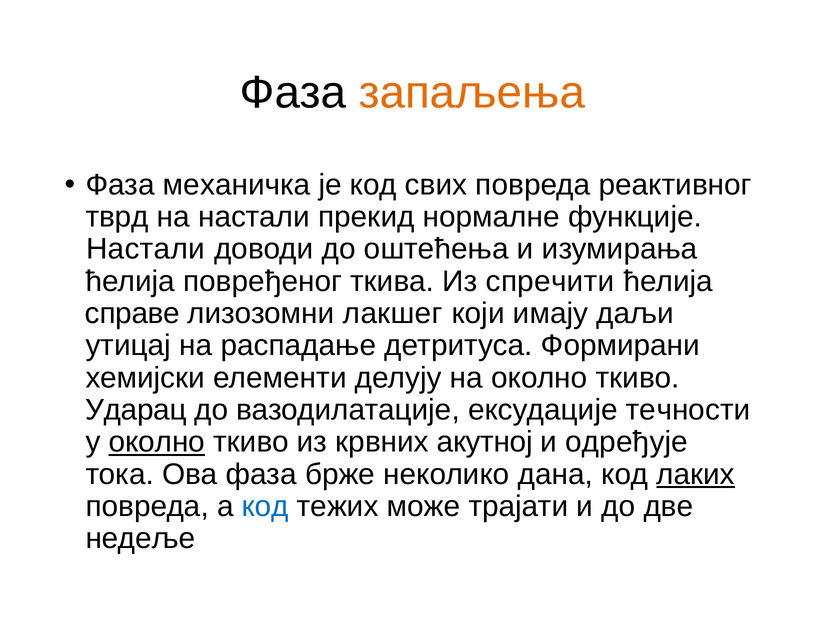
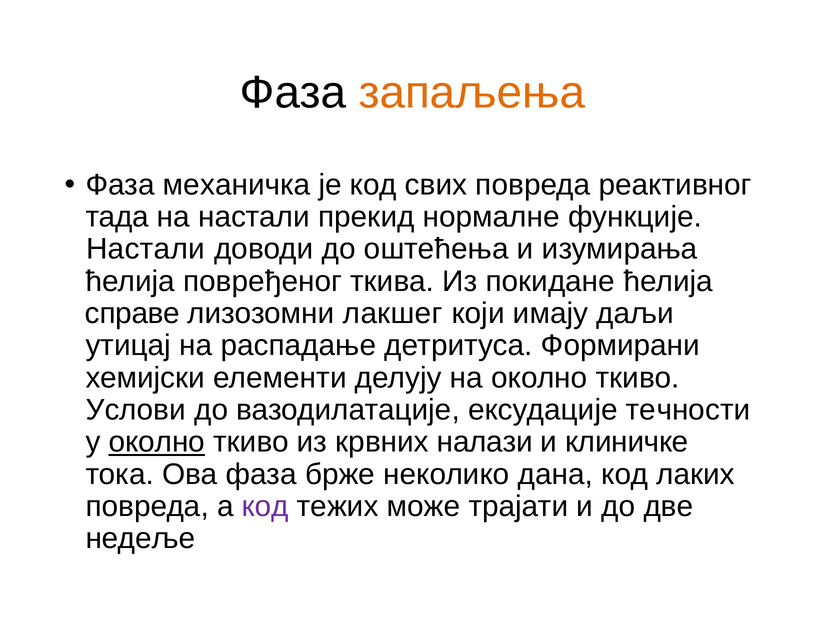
тврд: тврд -> тада (117, 217)
спречити: спречити -> покидане (550, 281)
Ударац: Ударац -> Услови (136, 410)
акутној: акутној -> налази (485, 442)
одређује: одређује -> клиничке (627, 442)
лаких underline: present -> none (696, 474)
код colour: blue -> purple (265, 506)
